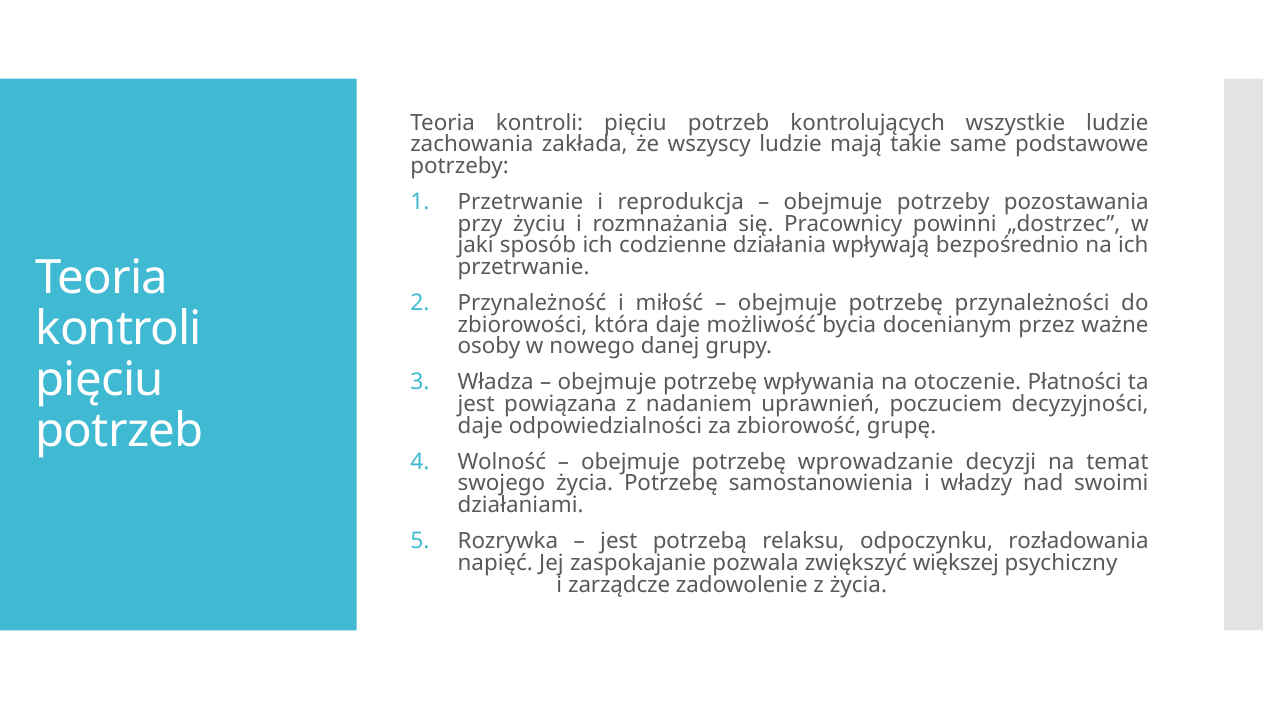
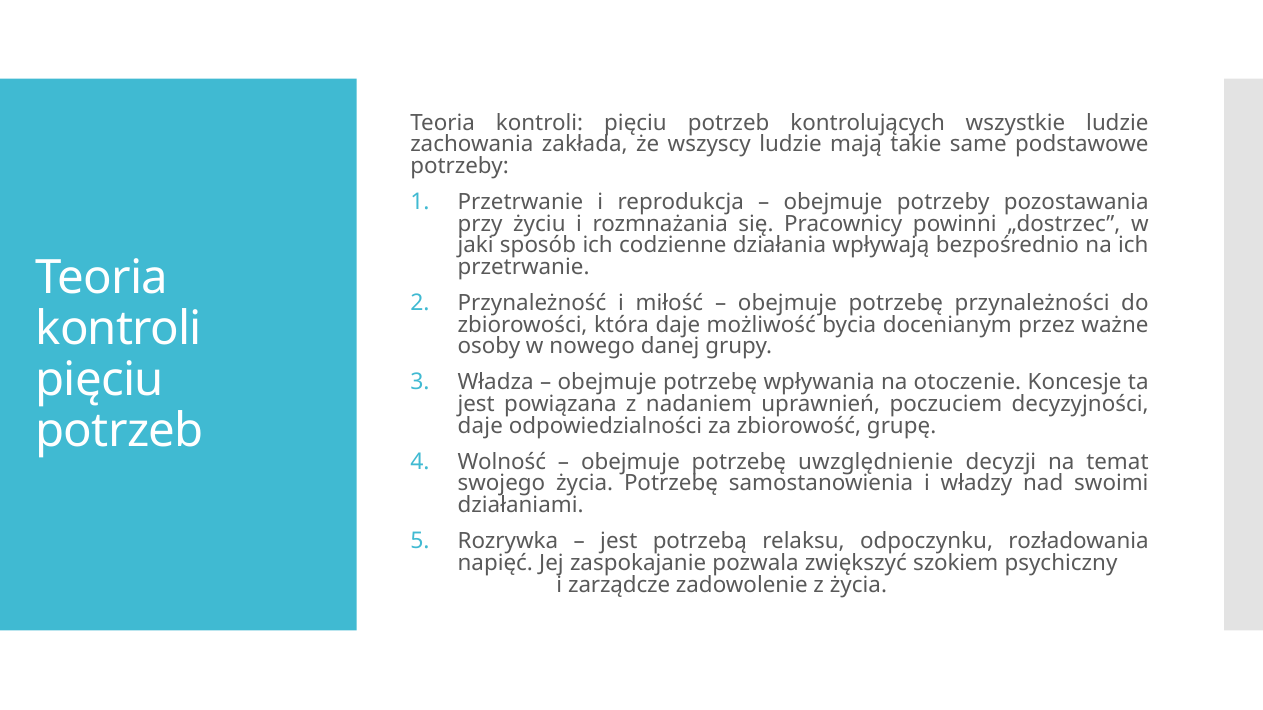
Płatności: Płatności -> Koncesje (1075, 383)
wprowadzanie: wprowadzanie -> uwzględnienie (876, 462)
większej: większej -> szokiem (956, 563)
